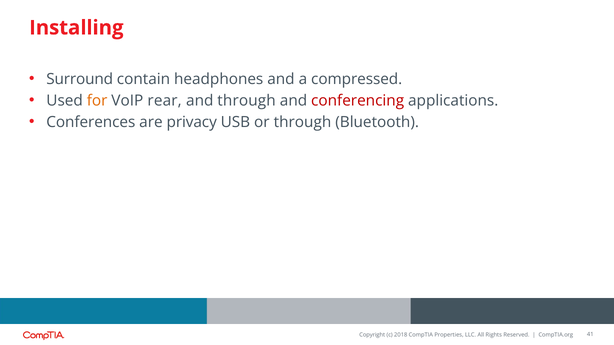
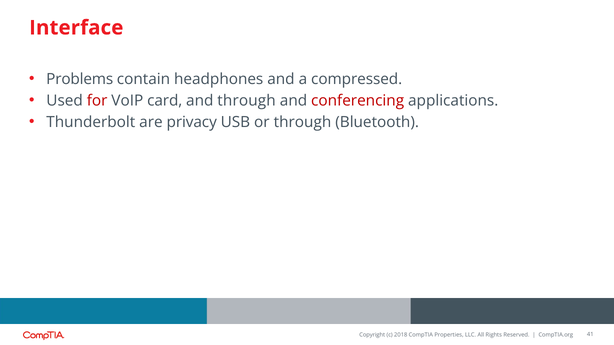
Installing: Installing -> Interface (76, 28)
Surround: Surround -> Problems (80, 79)
for colour: orange -> red (97, 101)
rear: rear -> card (165, 101)
Conferences: Conferences -> Thunderbolt (91, 122)
